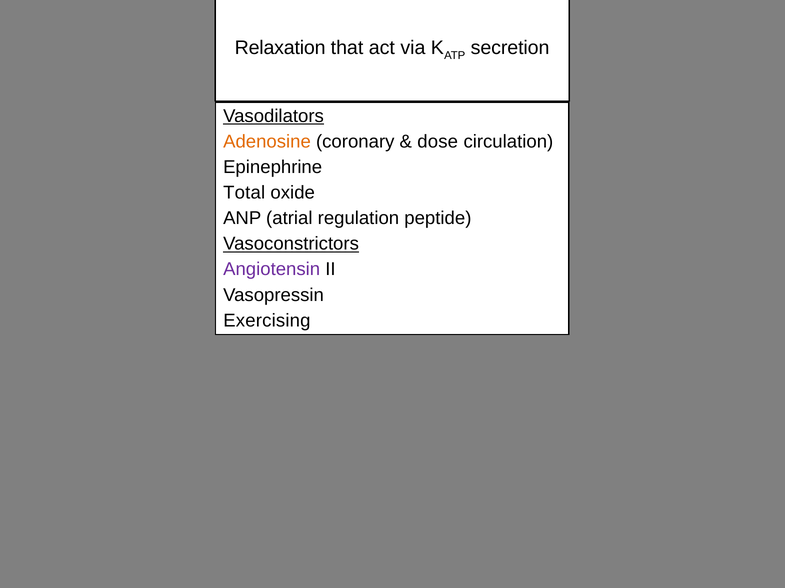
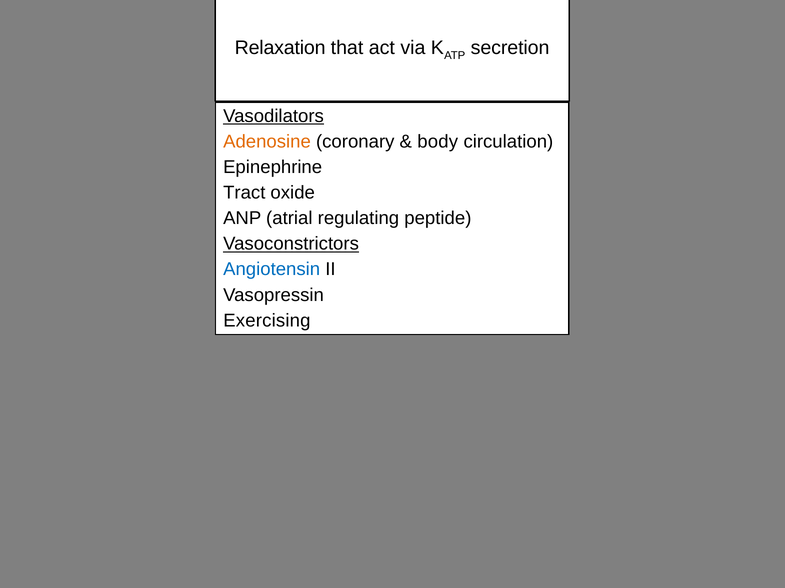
dose: dose -> body (438, 142)
Total: Total -> Tract (244, 193)
regulation: regulation -> regulating (358, 219)
Angiotensin colour: purple -> blue (272, 270)
